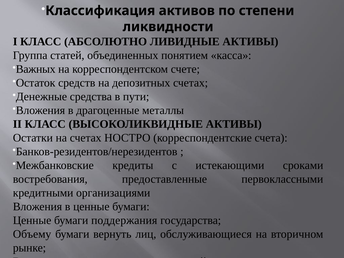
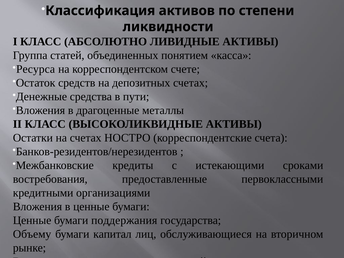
Важных: Важных -> Ресурса (36, 69)
вернуть: вернуть -> капитал (112, 234)
